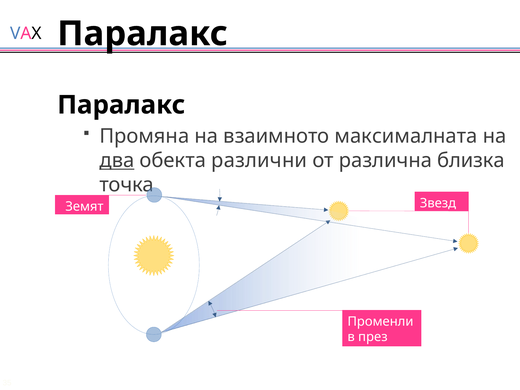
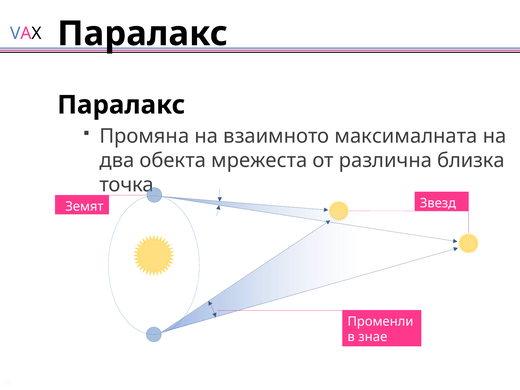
два underline: present -> none (117, 161)
различни: различни -> мрежеста (259, 161)
през: през -> знае (373, 337)
